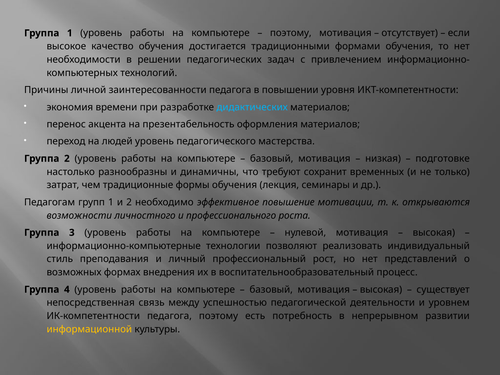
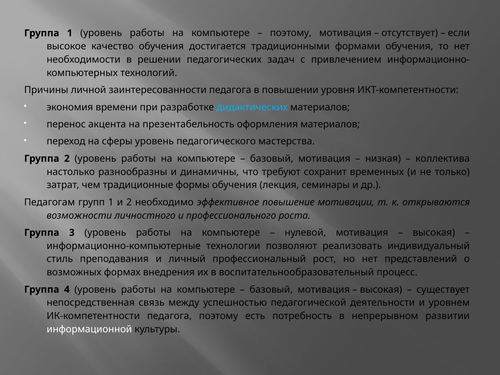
людей: людей -> сферы (117, 141)
подготовке: подготовке -> коллектива (443, 159)
информационной colour: yellow -> white (89, 329)
